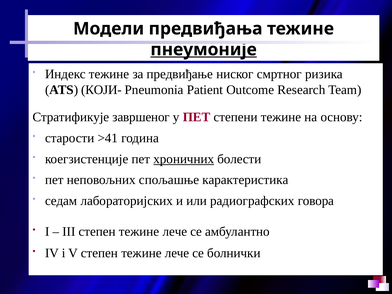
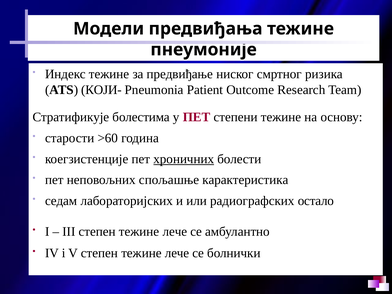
пнеумоније underline: present -> none (204, 50)
завршеног: завршеног -> болестима (141, 117)
>41: >41 -> >60 (108, 138)
говора: говора -> остало (316, 201)
